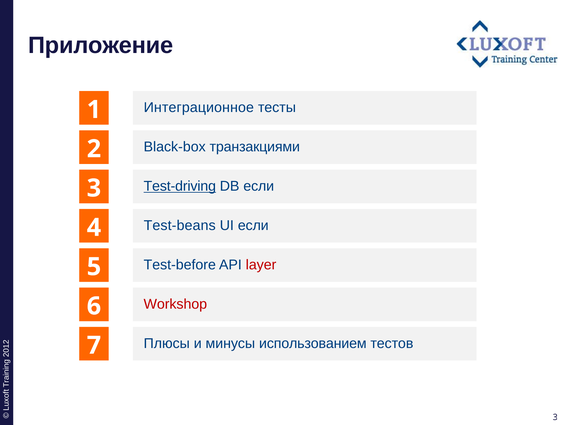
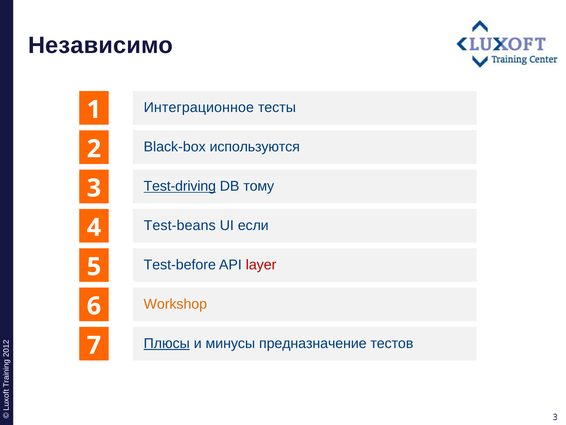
Приложение: Приложение -> Независимо (101, 45)
транзакциями: транзакциями -> используются (255, 147)
DB если: если -> тому (259, 186)
Workshop colour: red -> orange (175, 304)
Плюсы underline: none -> present (167, 343)
использованием: использованием -> предназначение (313, 343)
